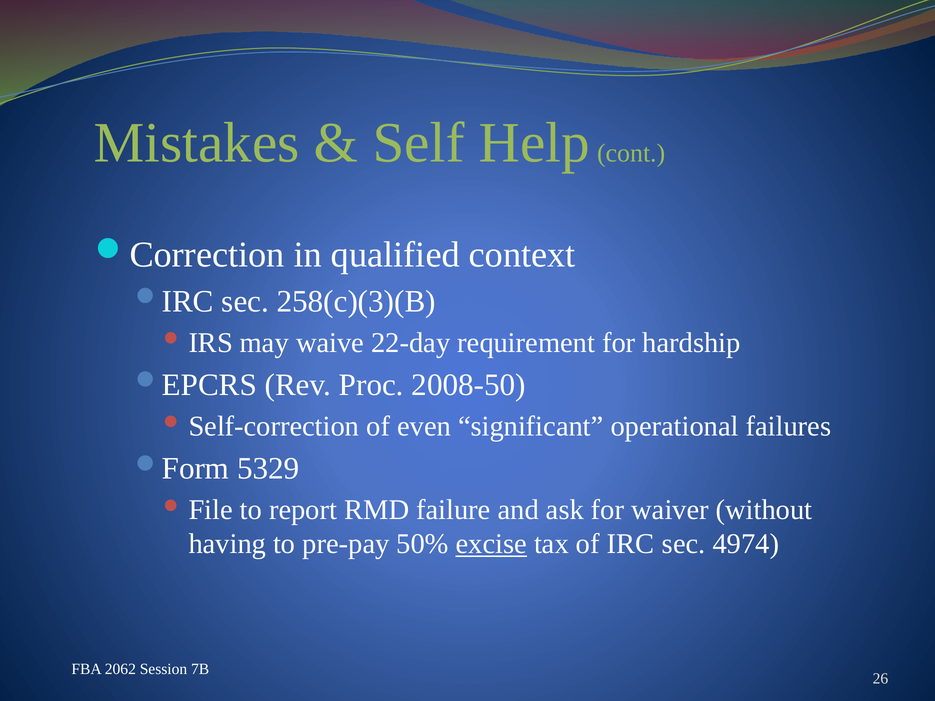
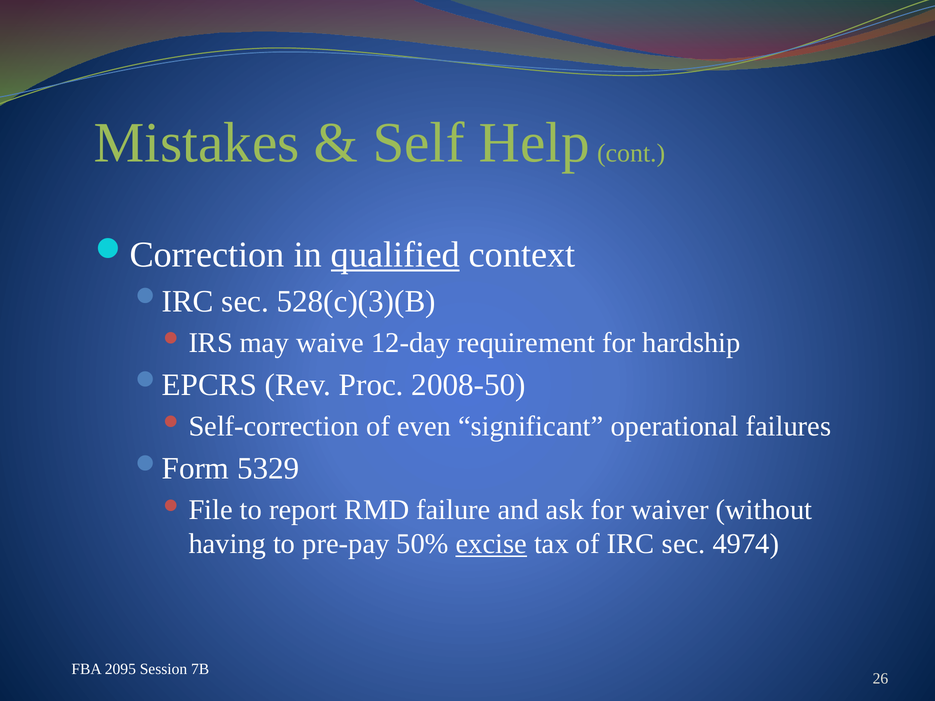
qualified underline: none -> present (395, 255)
258(c)(3)(B: 258(c)(3)(B -> 528(c)(3)(B (356, 301)
22-day: 22-day -> 12-day (411, 343)
2062: 2062 -> 2095 (120, 669)
